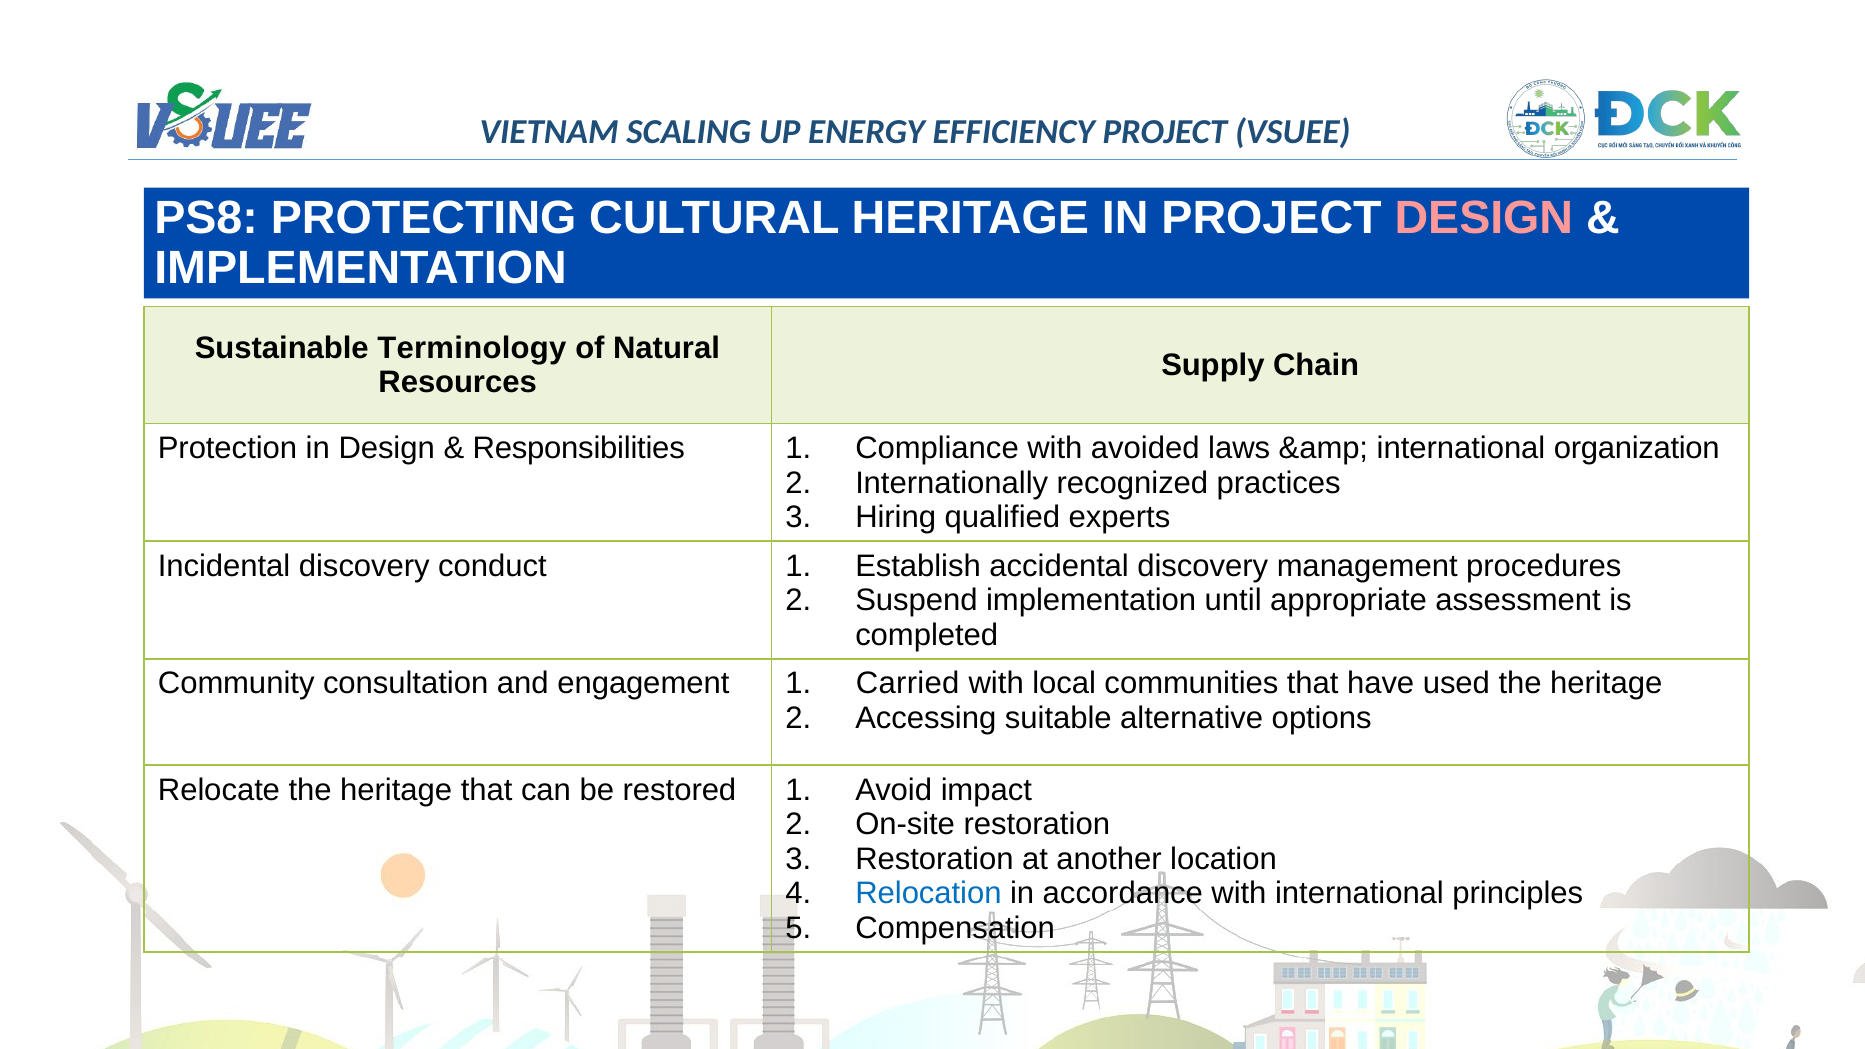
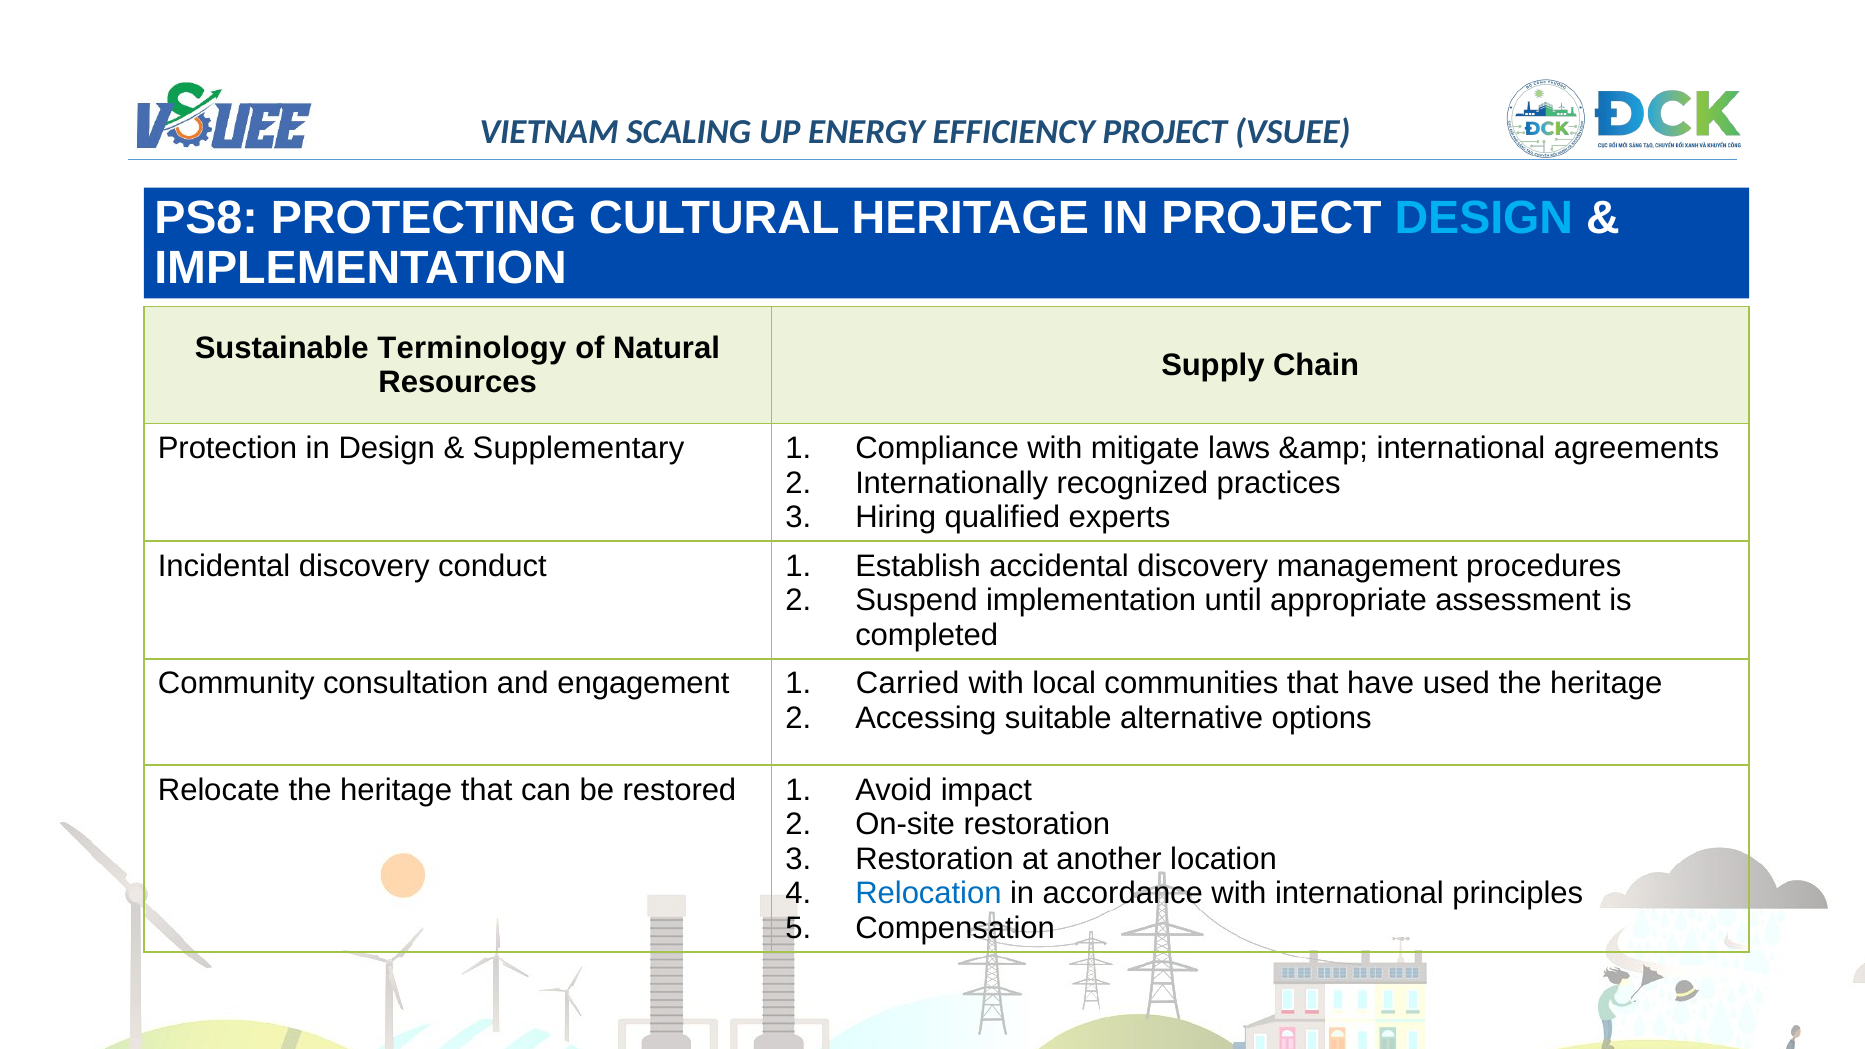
DESIGN colour: pink -> light blue (1484, 218)
Responsibilities: Responsibilities -> Supplementary (578, 448)
avoided: avoided -> mitigate (1145, 448)
organization: organization -> agreements (1637, 448)
